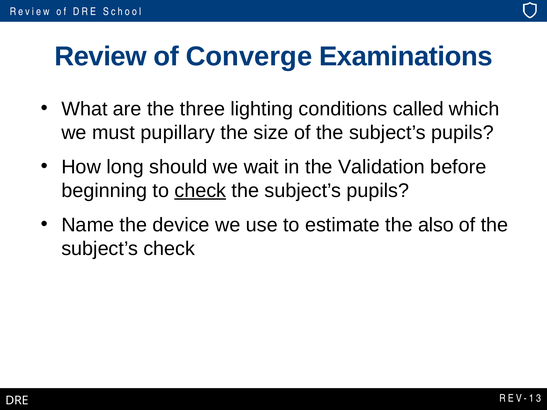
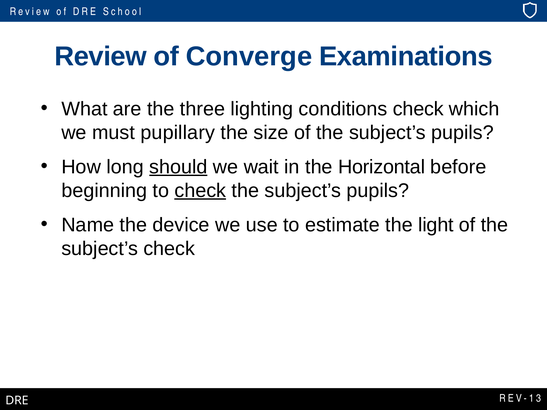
conditions called: called -> check (418, 109)
should underline: none -> present (178, 167)
Validation: Validation -> Horizontal (382, 167)
also: also -> light (436, 225)
